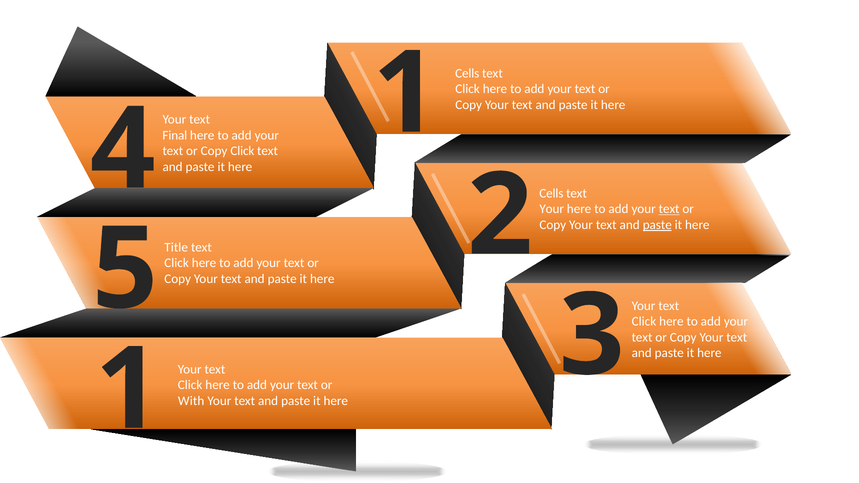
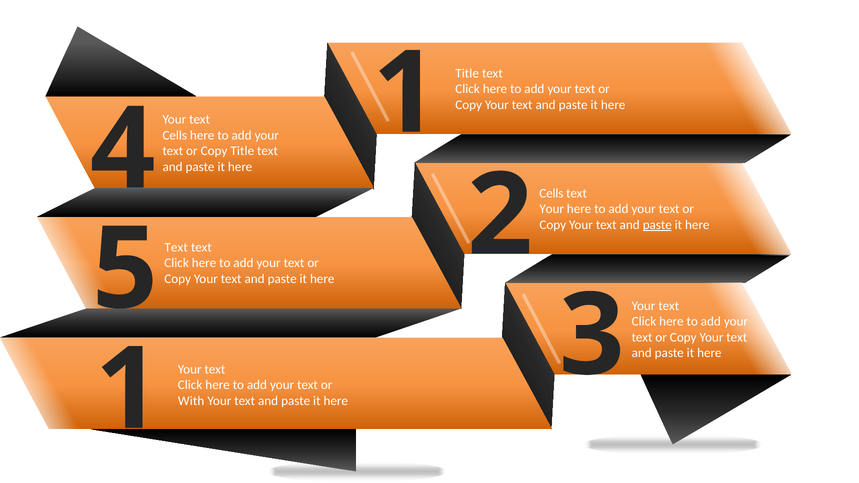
Cells: Cells -> Title (467, 73)
Final: Final -> Cells (175, 135)
Copy Click: Click -> Title (242, 151)
text underline: present -> none (669, 209)
Title: Title -> Text (176, 247)
